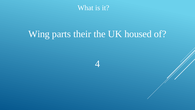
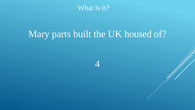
Wing: Wing -> Mary (39, 34)
their: their -> built (82, 34)
